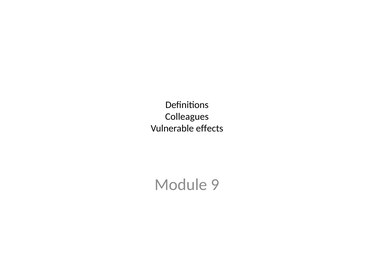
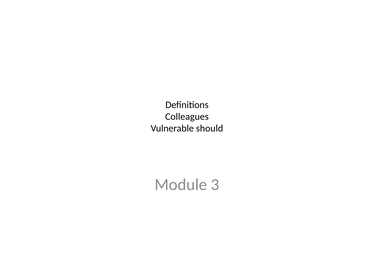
effects: effects -> should (210, 129)
9: 9 -> 3 (215, 185)
